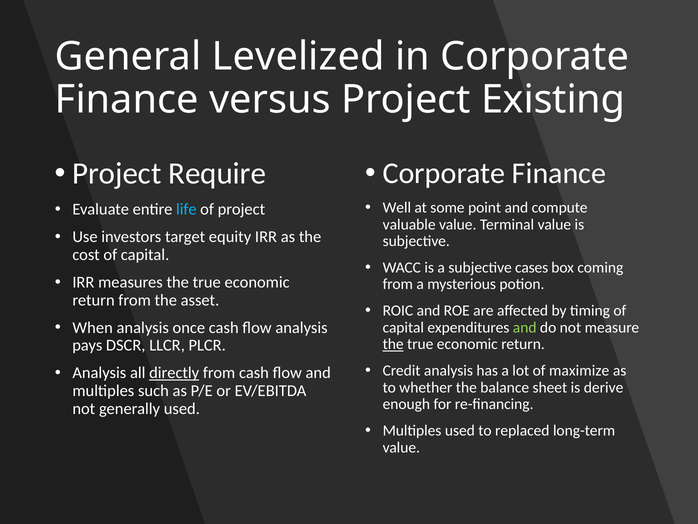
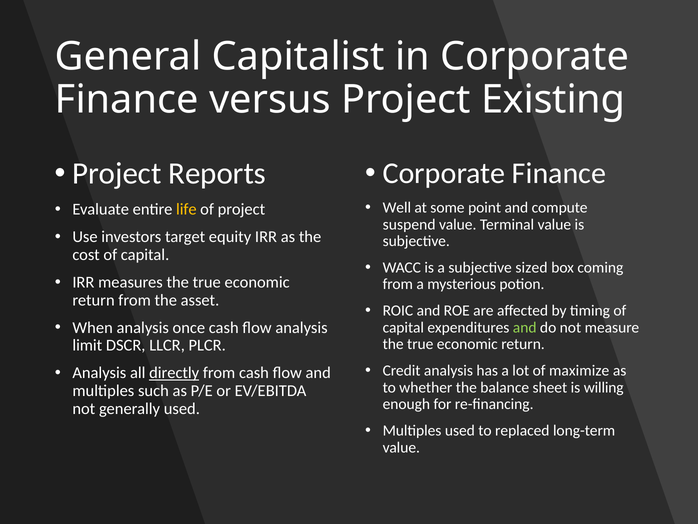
Levelized: Levelized -> Capitalist (298, 57)
Require: Require -> Reports (217, 174)
life colour: light blue -> yellow (186, 209)
valuable: valuable -> suspend (409, 224)
cases: cases -> sized (531, 267)
the underline: present -> none (393, 344)
pays: pays -> limit (87, 345)
derive: derive -> willing (604, 387)
